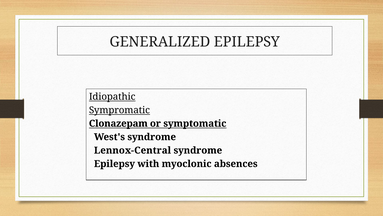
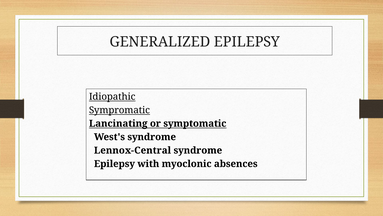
Clonazepam: Clonazepam -> Lancinating (118, 123)
